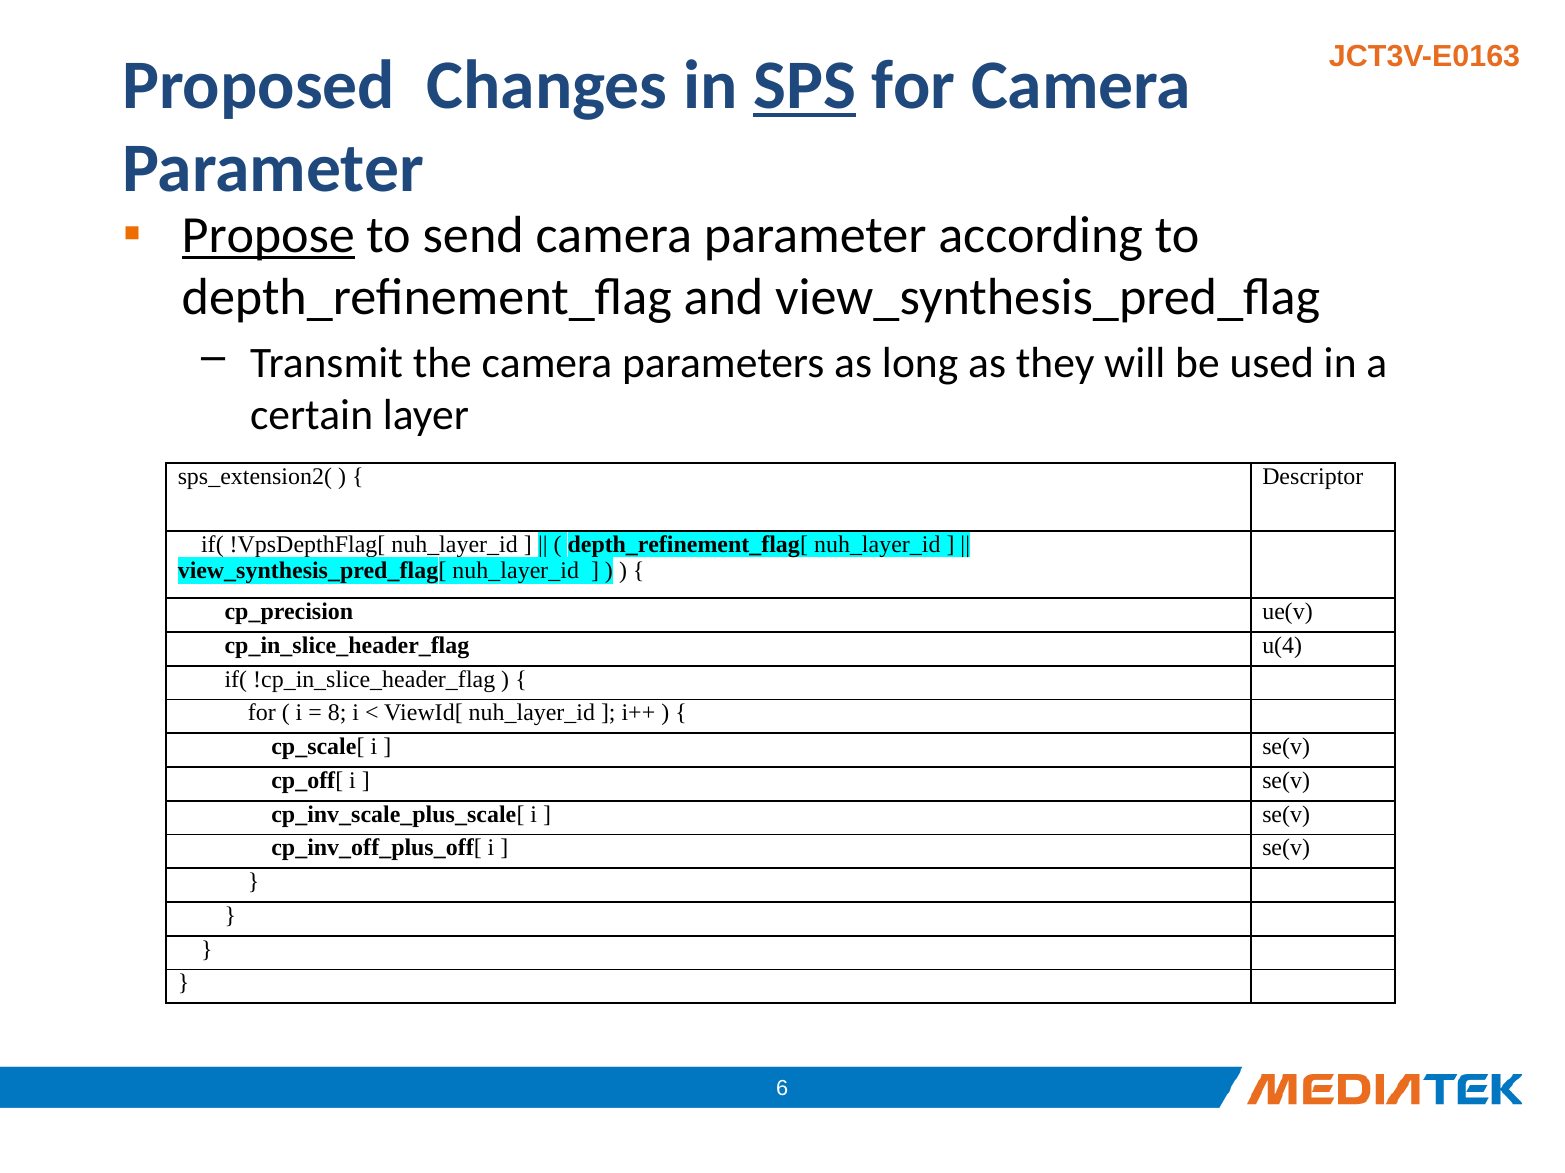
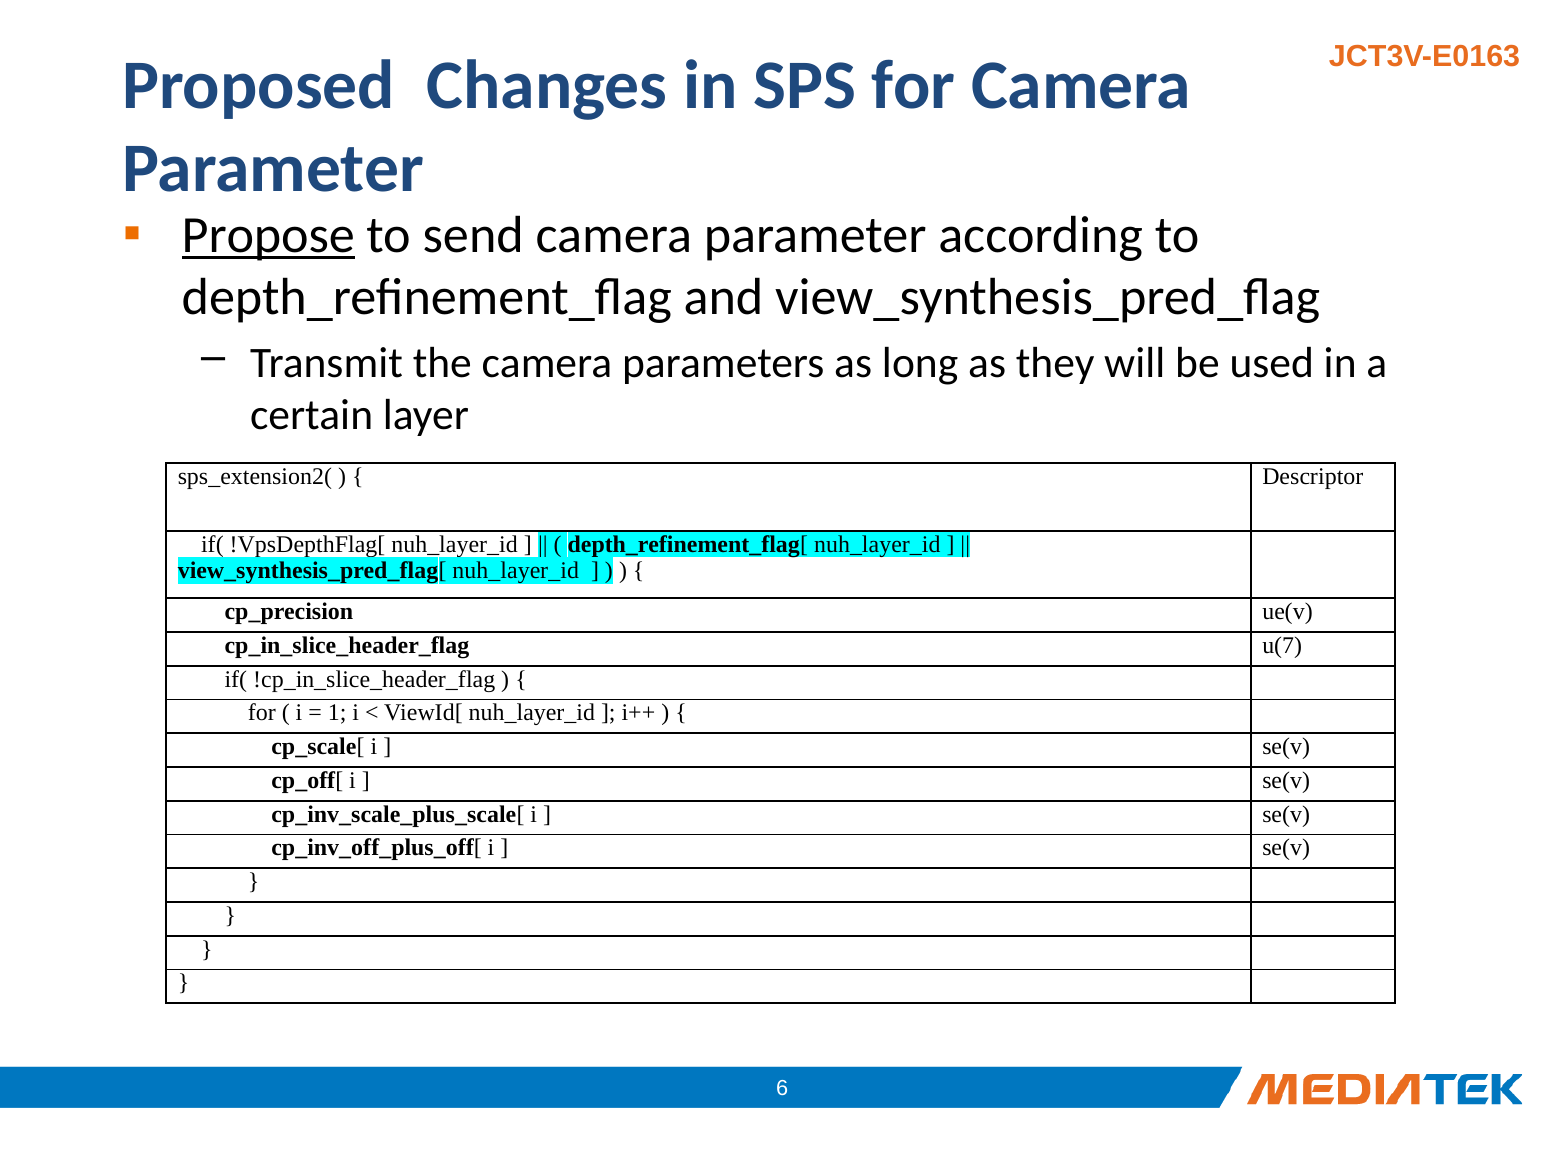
SPS underline: present -> none (805, 85)
u(4: u(4 -> u(7 (1282, 646)
8: 8 -> 1 (337, 713)
